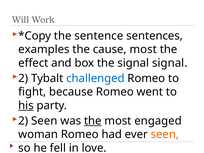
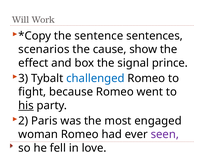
examples: examples -> scenarios (44, 49)
cause most: most -> show (143, 49)
signal signal: signal -> prince (170, 63)
2: 2 -> 3 (23, 78)
2 Seen: Seen -> Paris (44, 121)
the underline: present -> none (93, 121)
seen colour: orange -> purple (165, 134)
